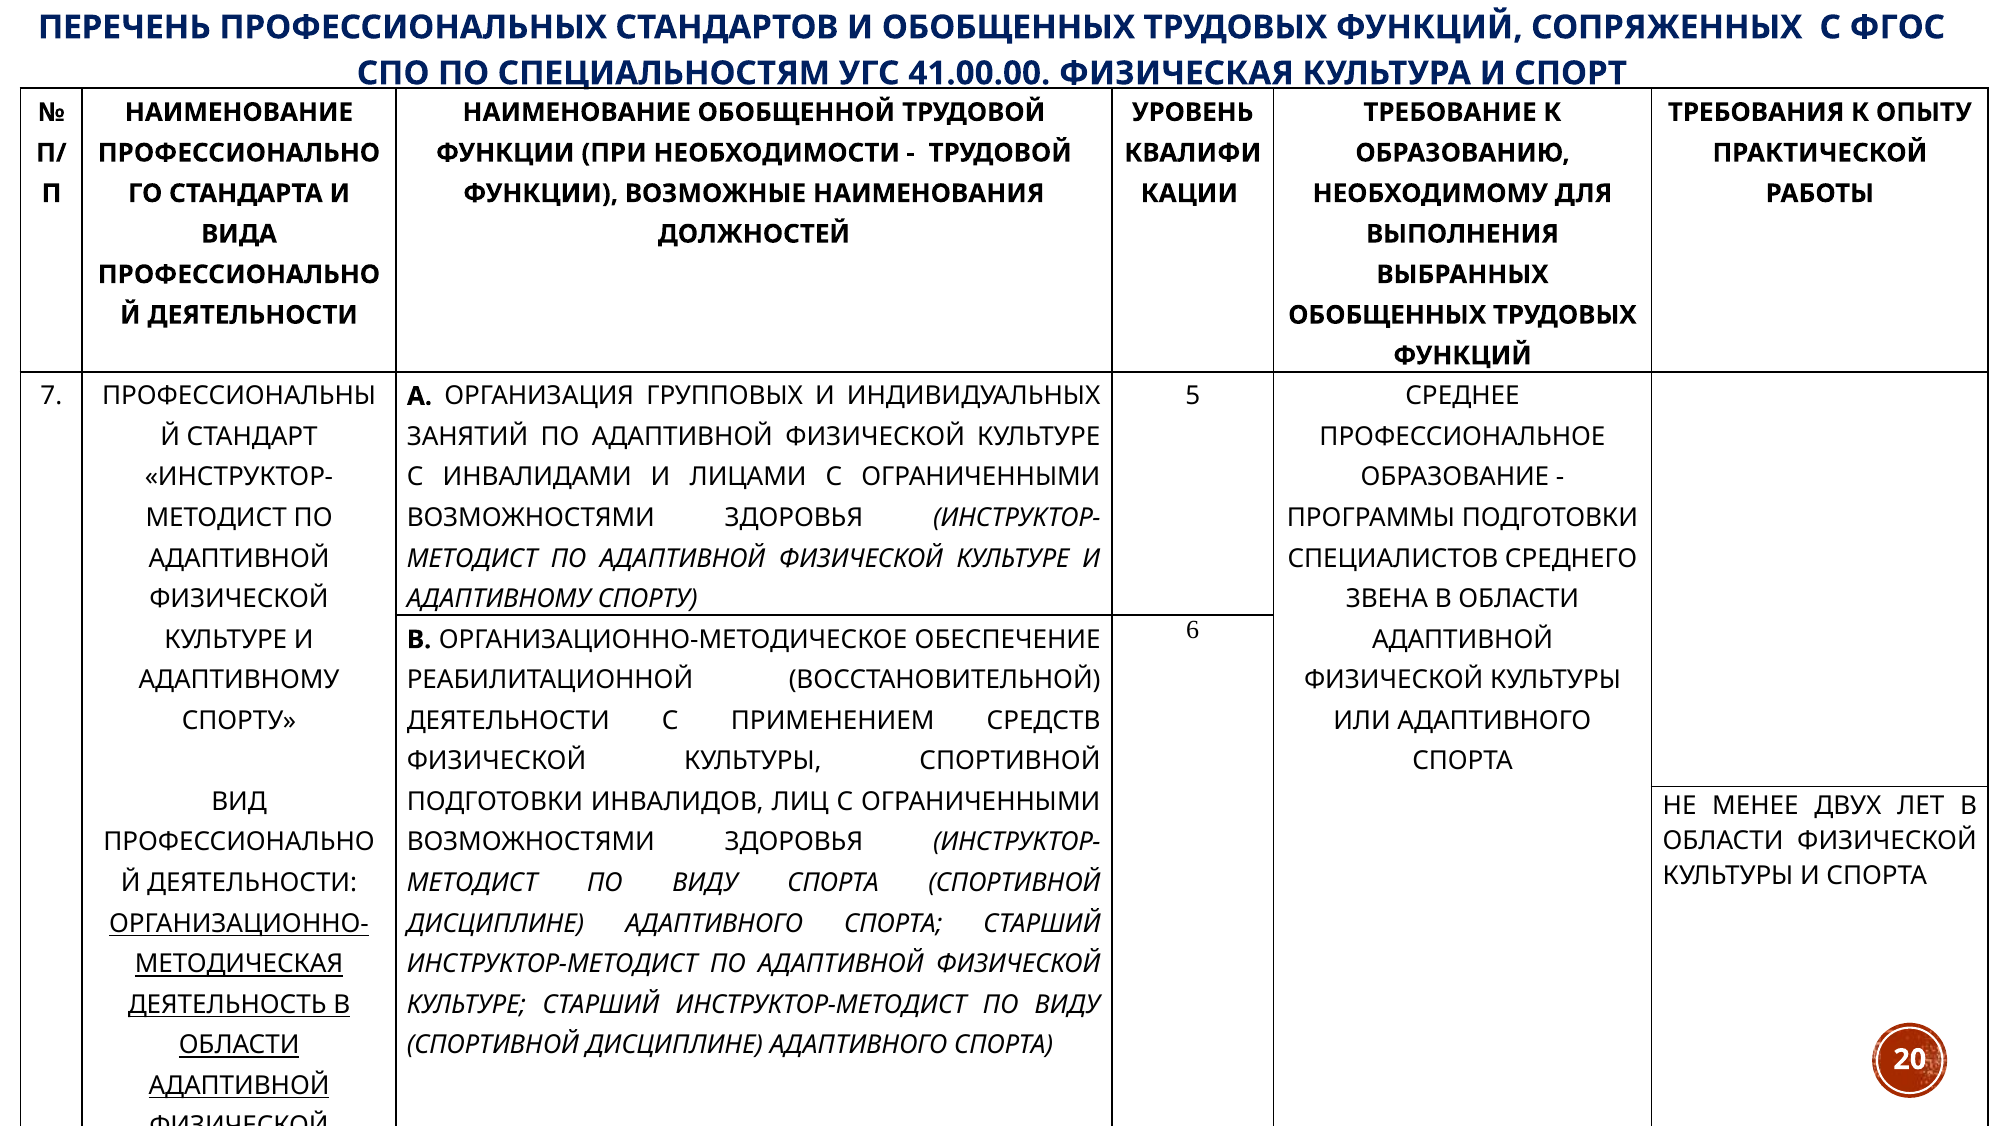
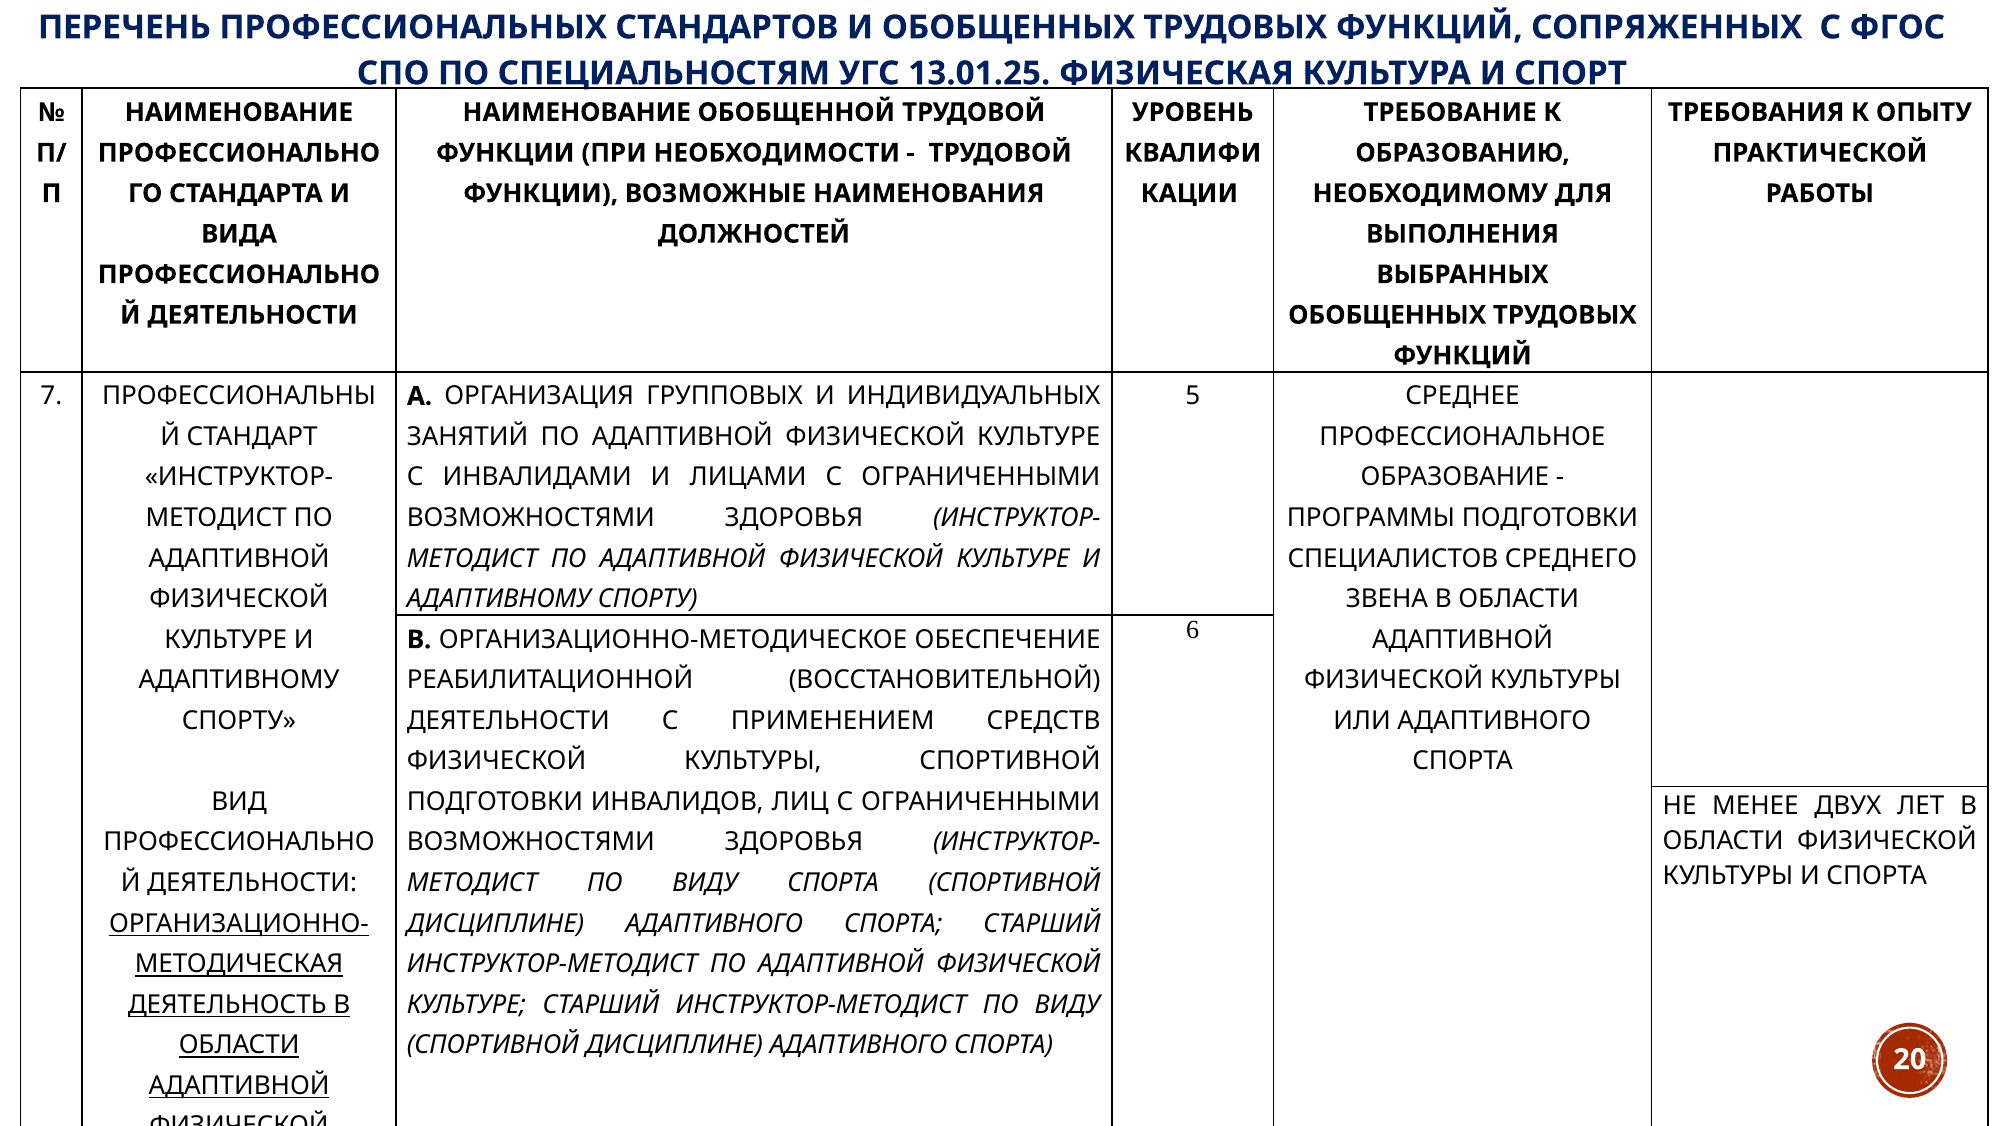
41.00.00: 41.00.00 -> 13.01.25 (979, 73)
